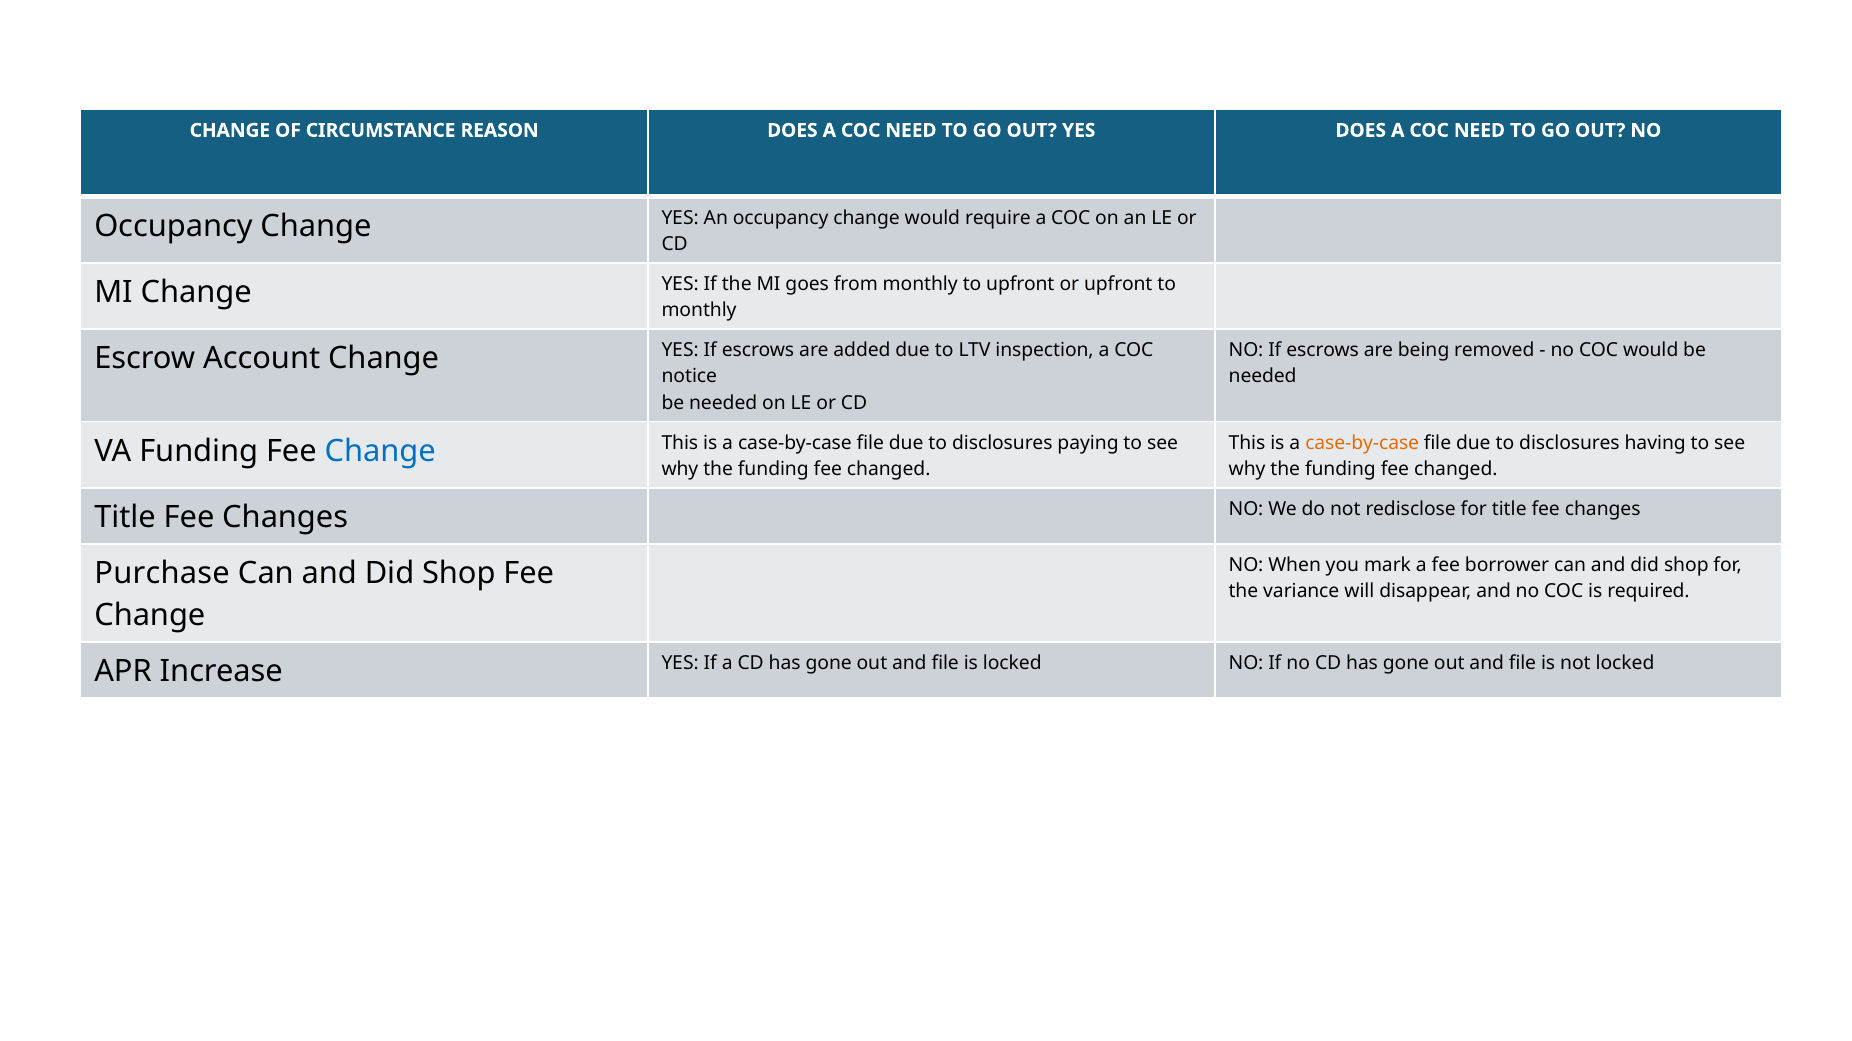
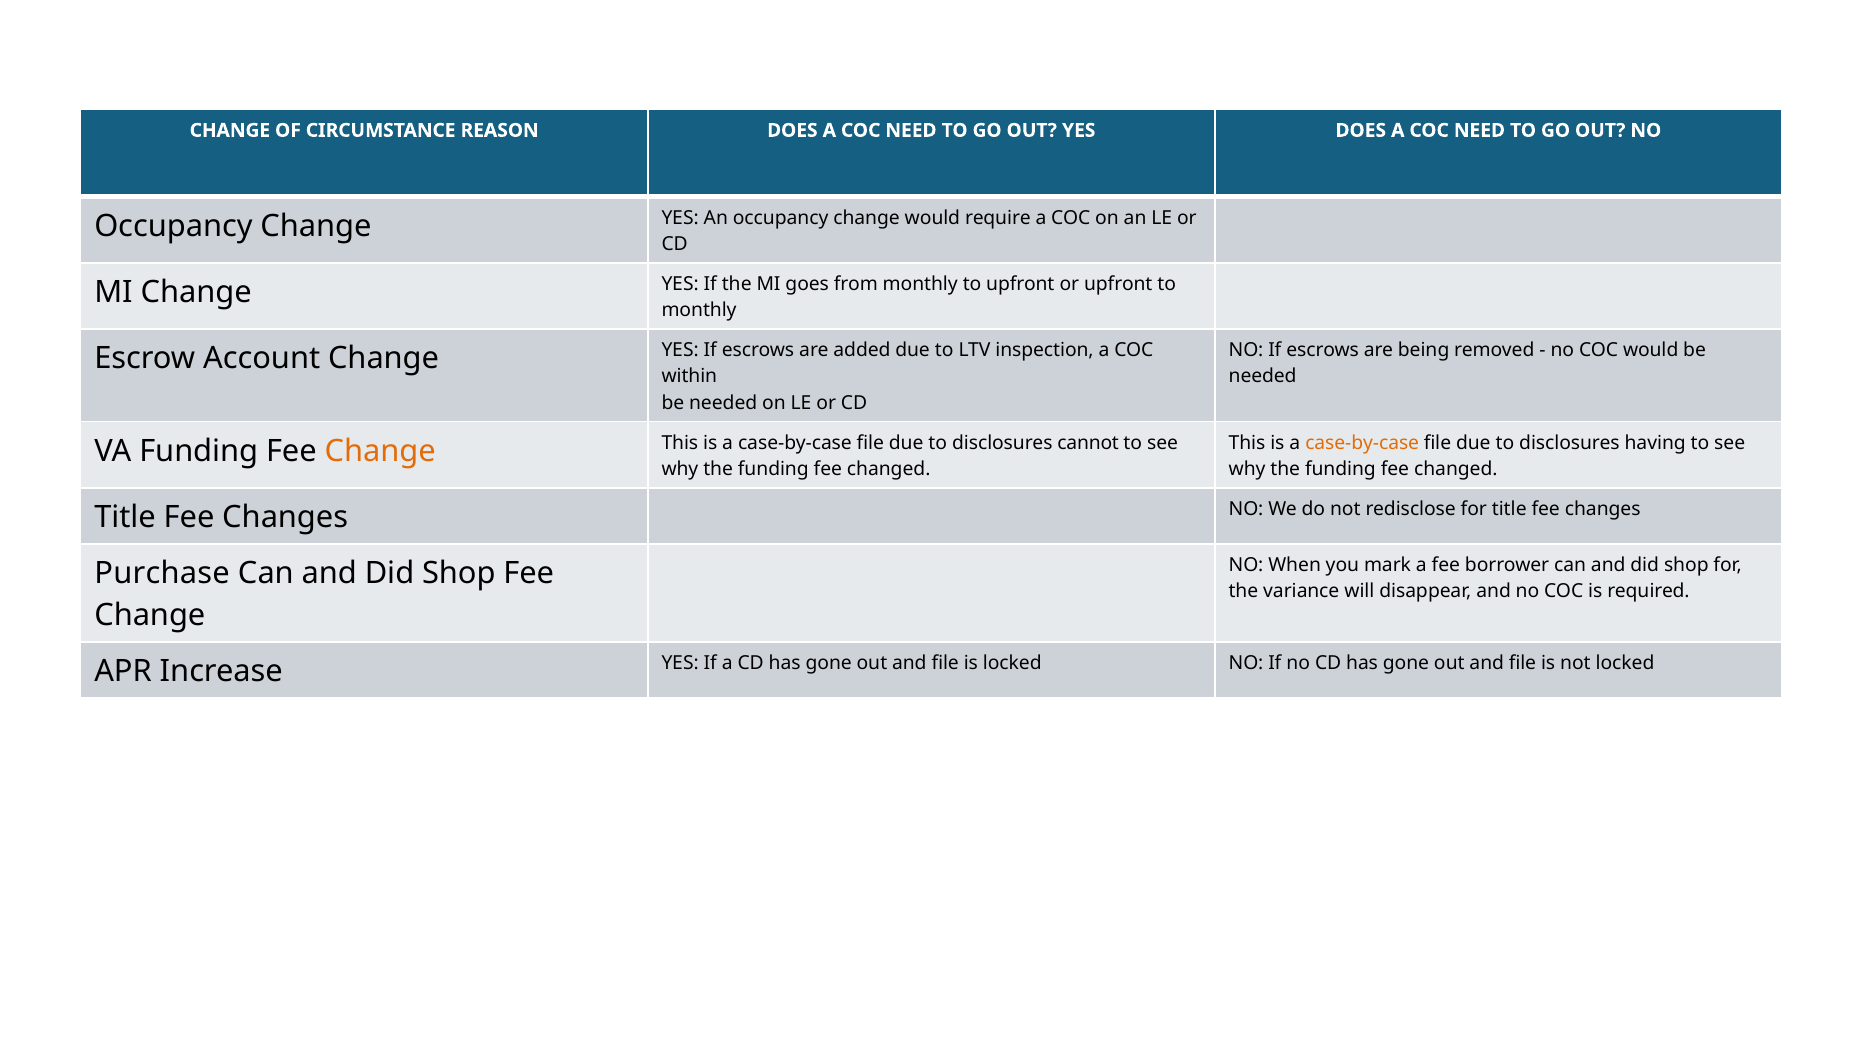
notice: notice -> within (689, 377)
Change colour: blue -> orange (380, 452)
paying: paying -> cannot (1088, 443)
